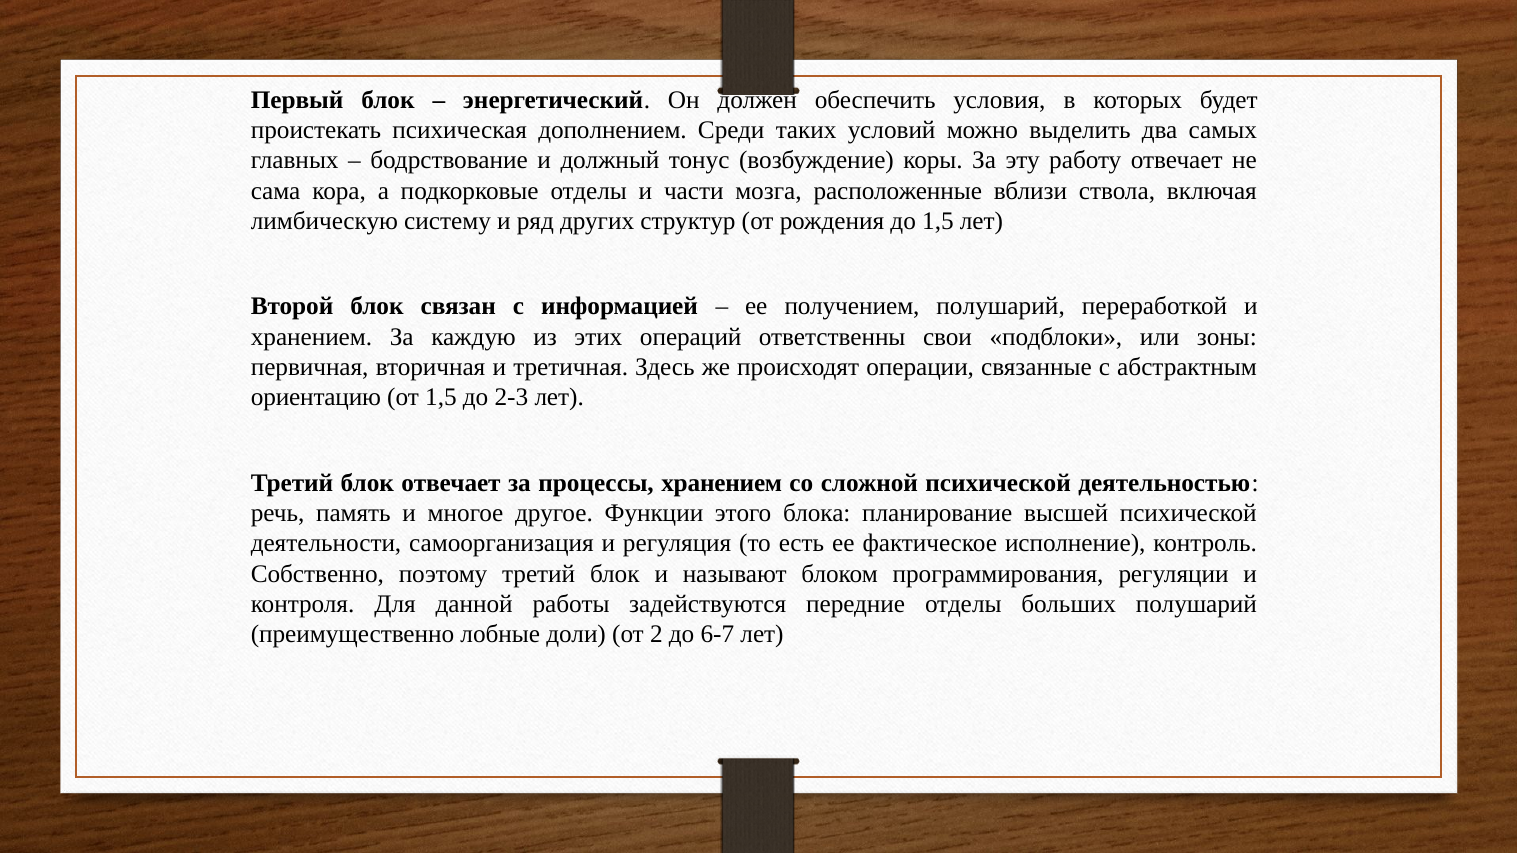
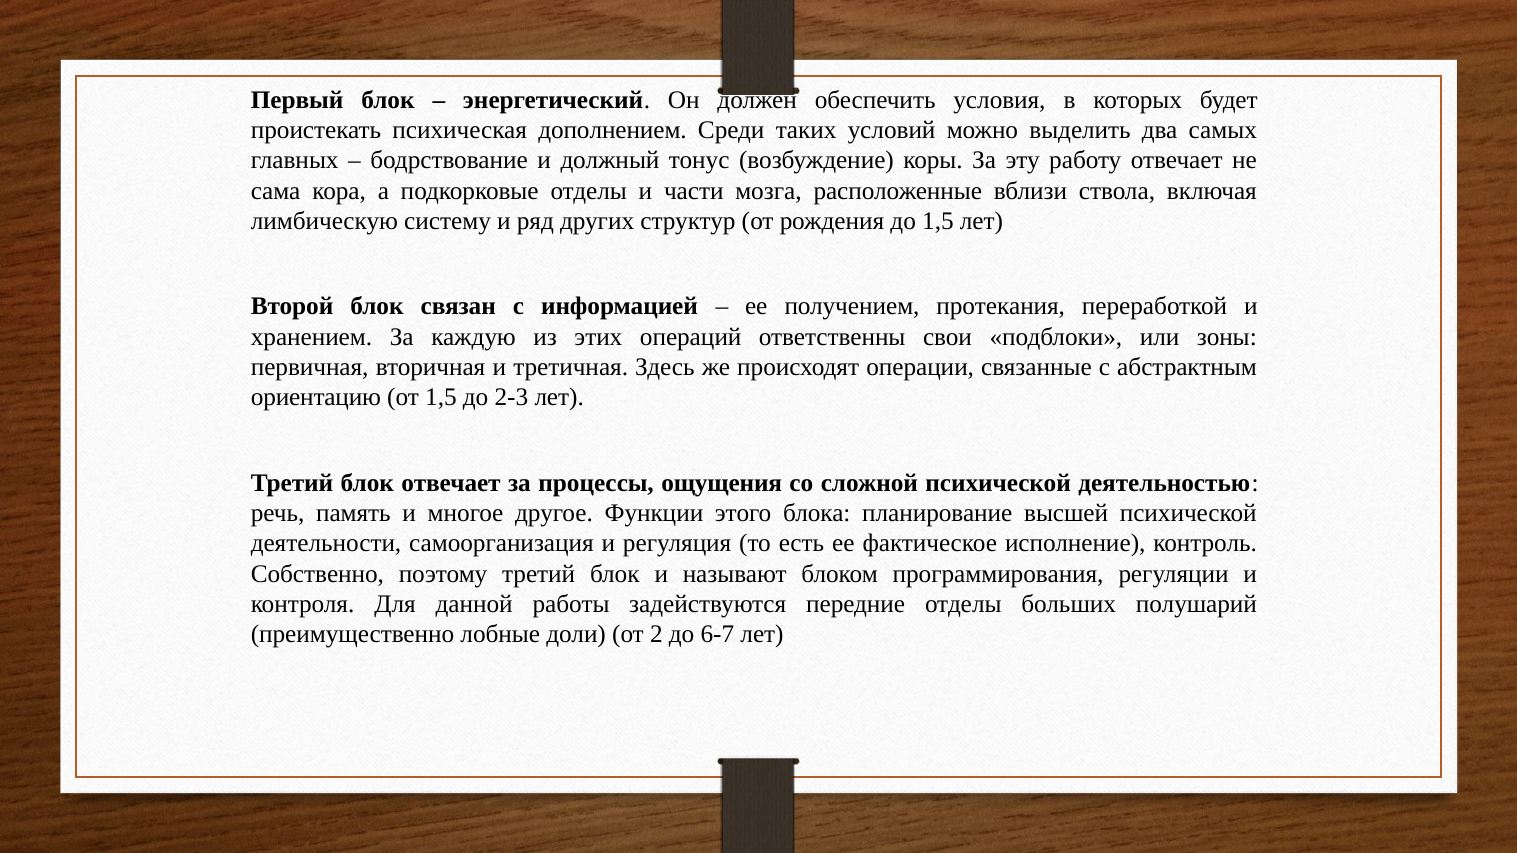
получением полушарий: полушарий -> протекания (1001, 307)
процессы хранением: хранением -> ощущения (722, 483)
